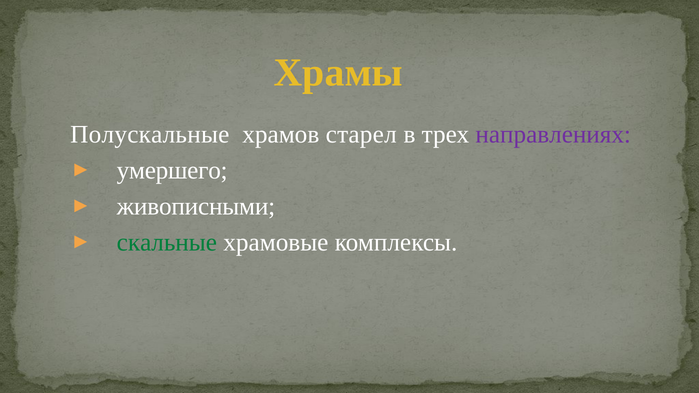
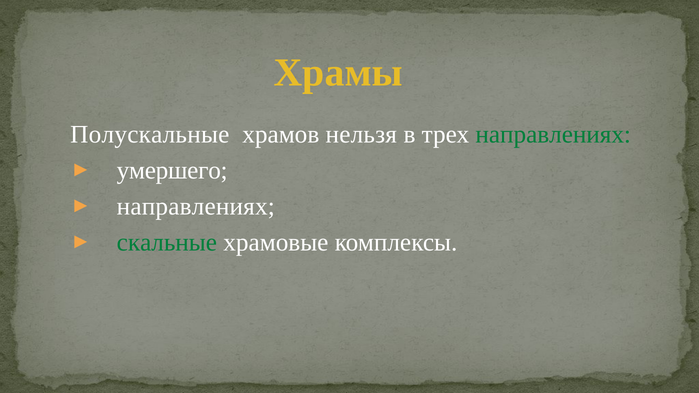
старел: старел -> нельзя (361, 134)
направлениях colour: purple -> green (553, 134)
живописными: живописными -> направлениях (196, 207)
